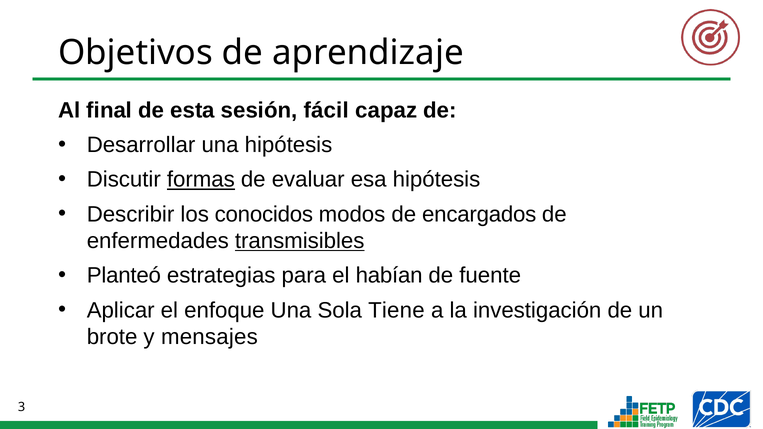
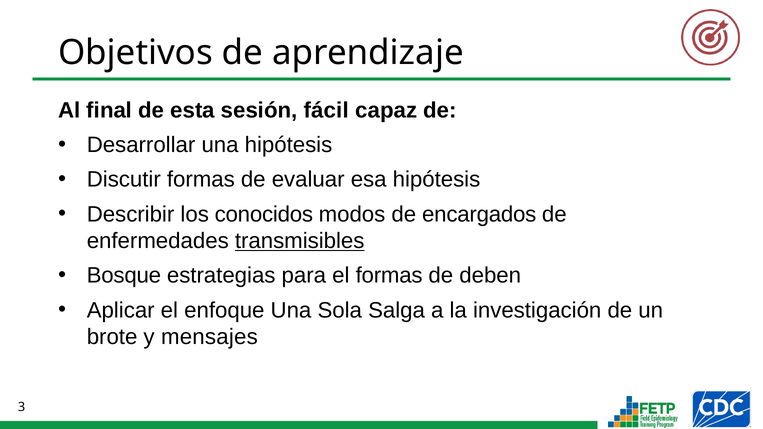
formas underline: present -> none (201, 180)
Planteó: Planteó -> Bosque (124, 276)
el habían: habían -> formas (389, 276)
fuente: fuente -> deben (490, 276)
Tiene: Tiene -> Salga (397, 310)
